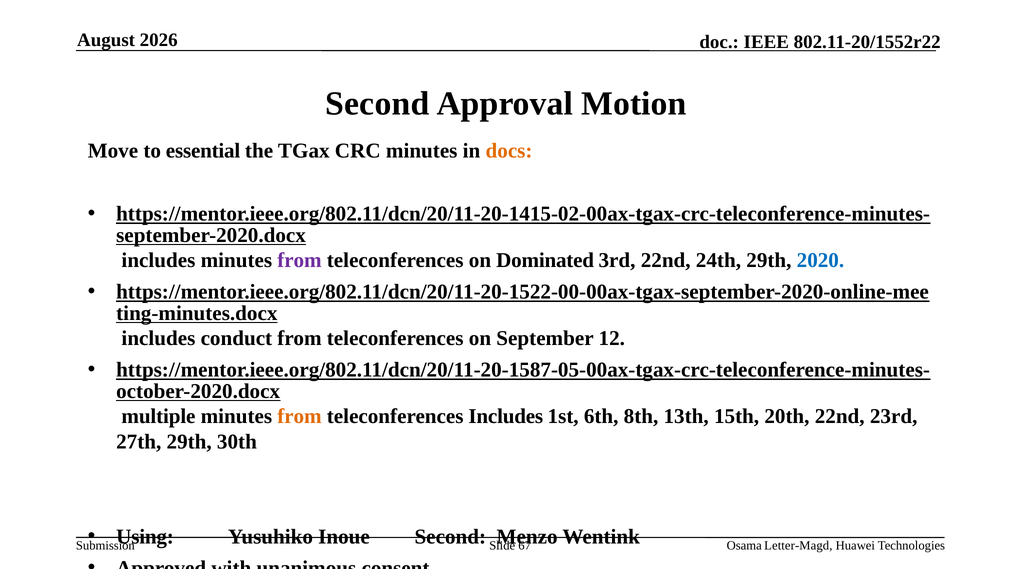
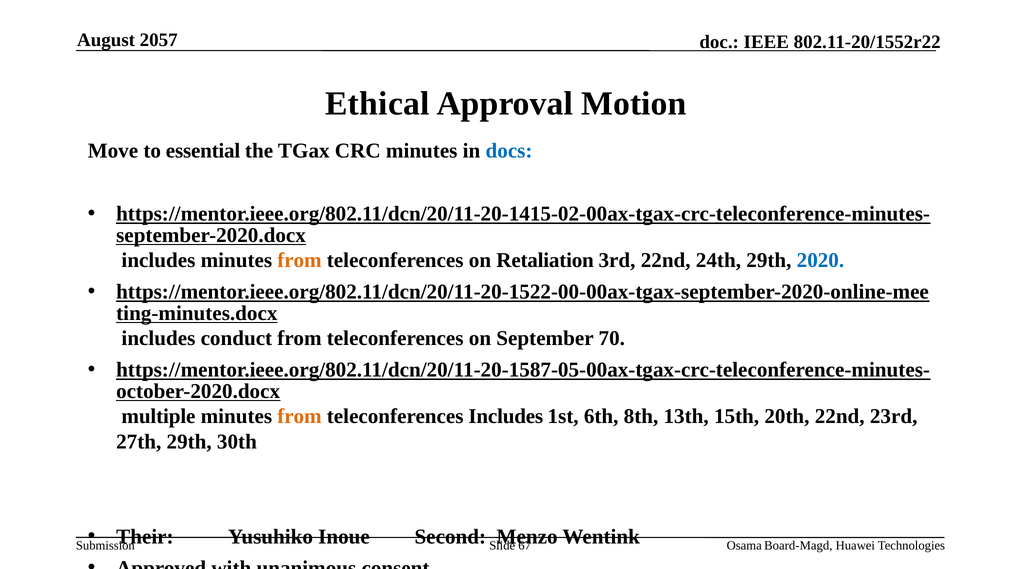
2026: 2026 -> 2057 (159, 40)
Second: Second -> Ethical (377, 103)
docs colour: orange -> blue (509, 151)
from colour: purple -> orange (300, 260)
Dominated: Dominated -> Retaliation (545, 260)
12: 12 -> 70 (612, 339)
Using: Using -> Their (145, 537)
Letter-Magd: Letter-Magd -> Board-Magd (798, 546)
